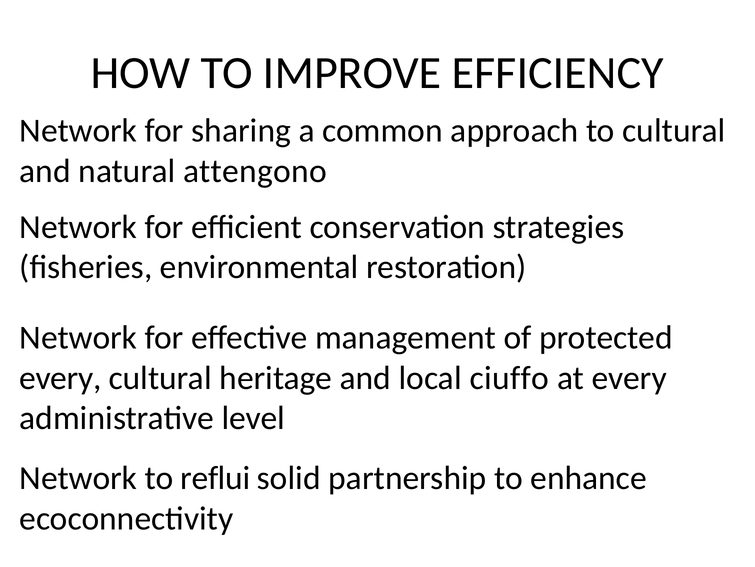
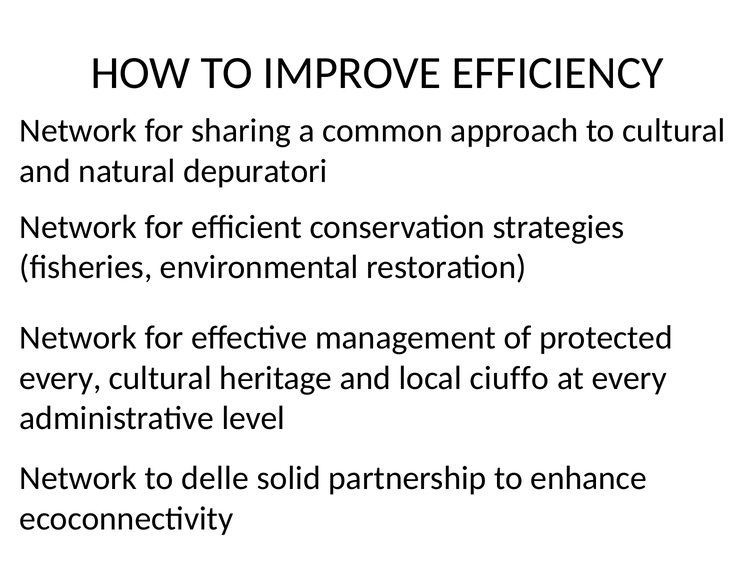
attengono: attengono -> depuratori (255, 171)
reflui: reflui -> delle (215, 478)
